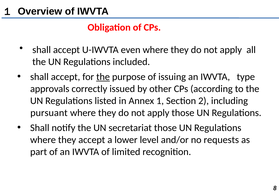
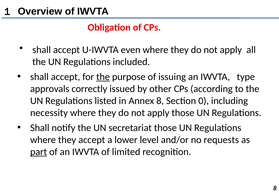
Annex 1: 1 -> 8 (160, 101)
2: 2 -> 0 (204, 101)
pursuant: pursuant -> necessity (49, 113)
part underline: none -> present (39, 152)
